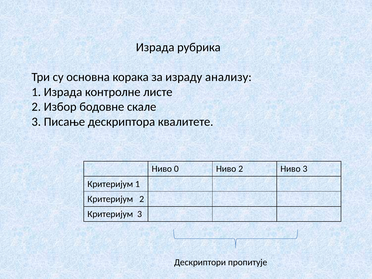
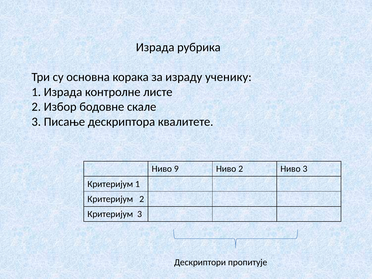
анализу: анализу -> ученику (228, 77)
0: 0 -> 9 (176, 169)
